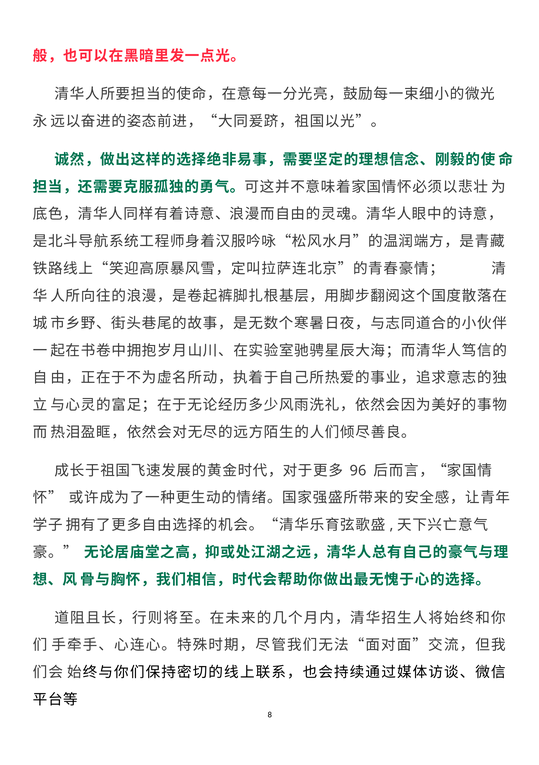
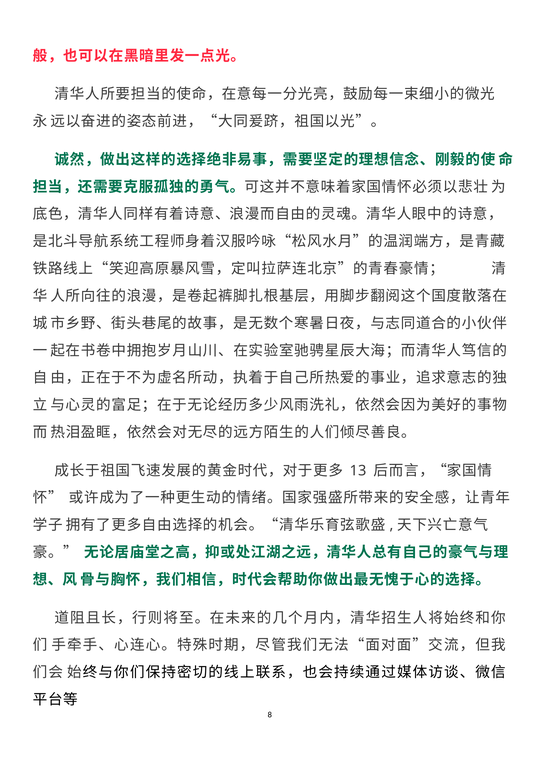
96: 96 -> 13 (358, 470)
